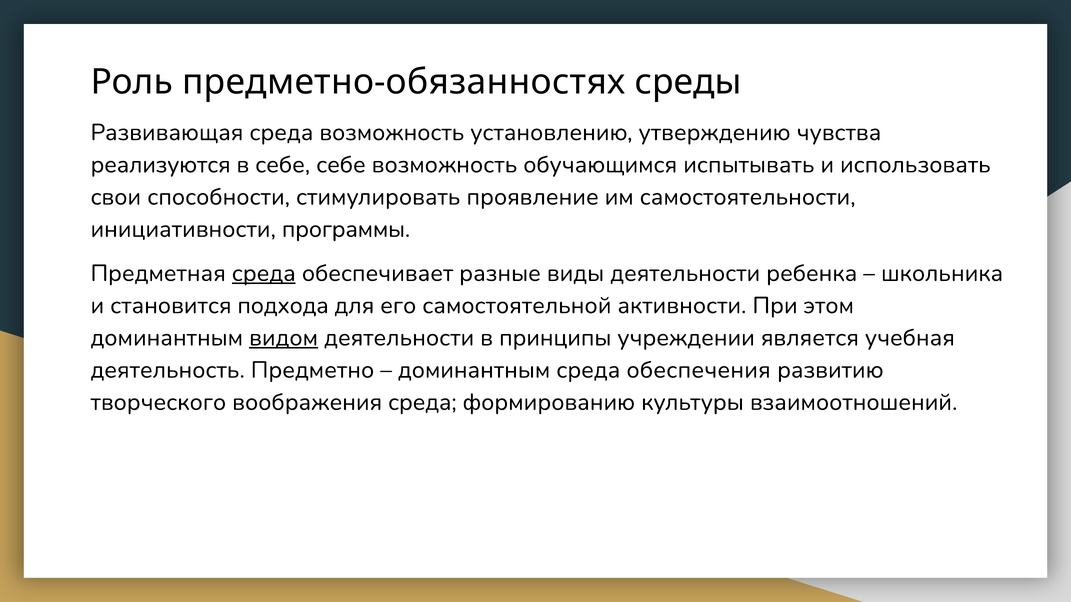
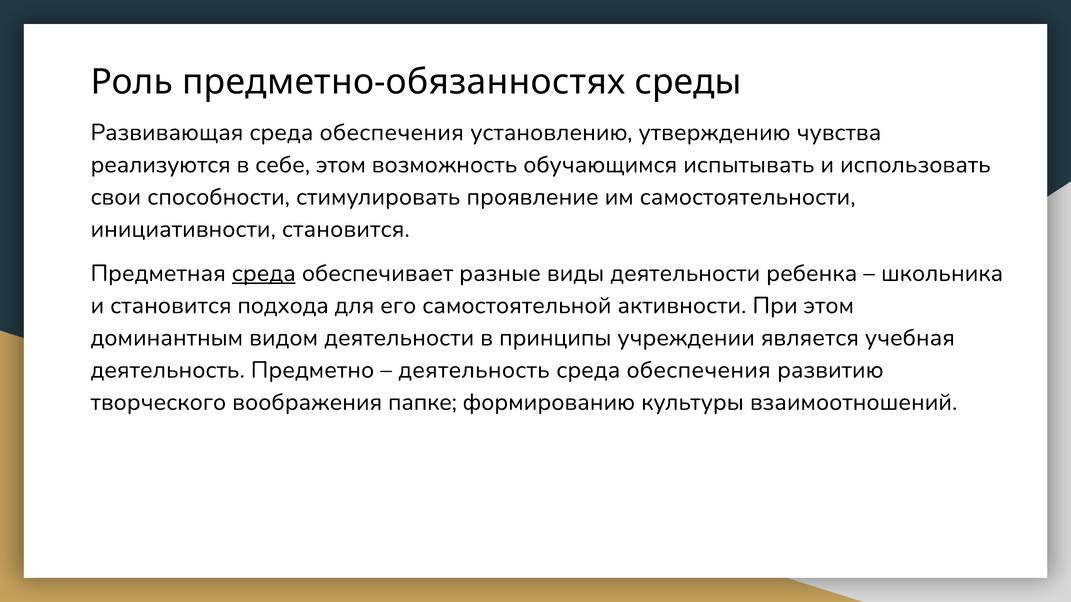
Развивающая среда возможность: возможность -> обеспечения (392, 133)
себе себе: себе -> этом (341, 165)
инициативности программы: программы -> становится (346, 229)
видом underline: present -> none (284, 338)
доминантным: доминантным -> деятельность (474, 370)
воображения среда: среда -> папке (422, 402)
